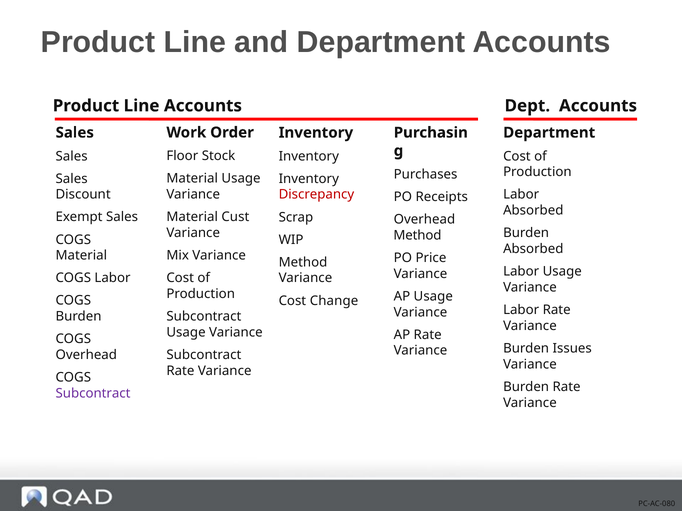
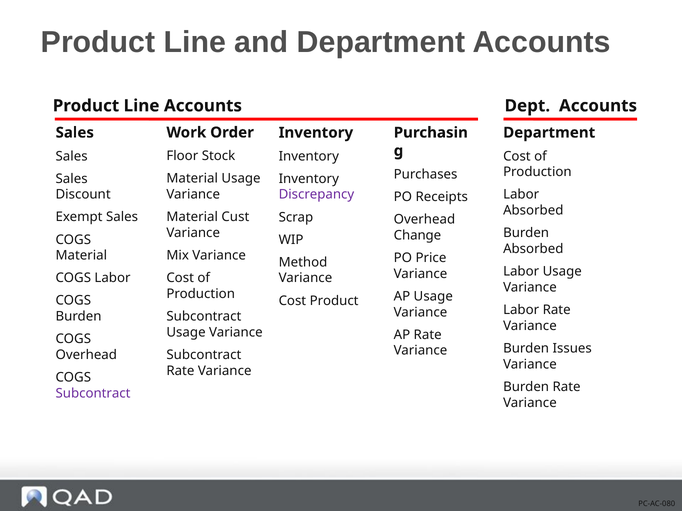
Discrepancy colour: red -> purple (316, 195)
Method: Method -> Change (417, 236)
Cost Change: Change -> Product (334, 301)
